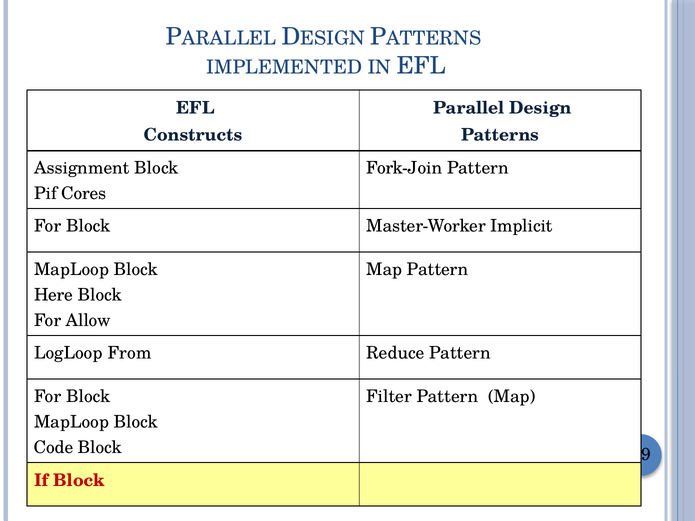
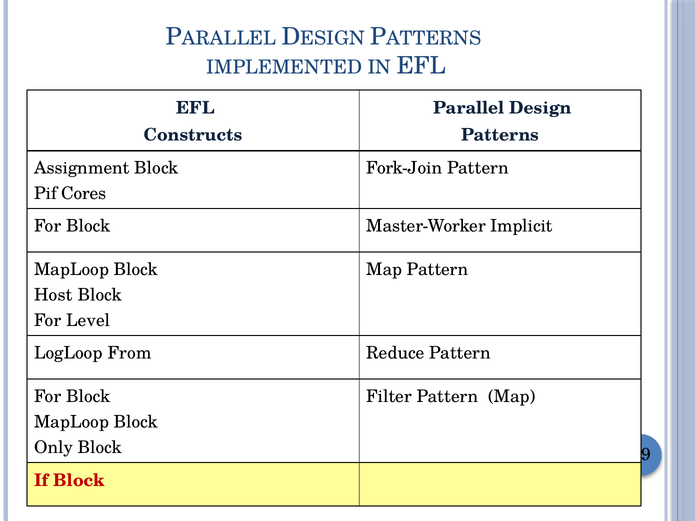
Here: Here -> Host (53, 295)
Allow: Allow -> Level (88, 321)
Code: Code -> Only (54, 448)
